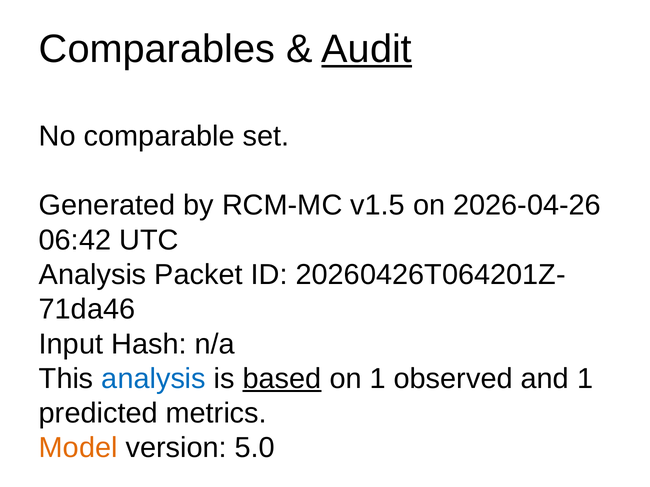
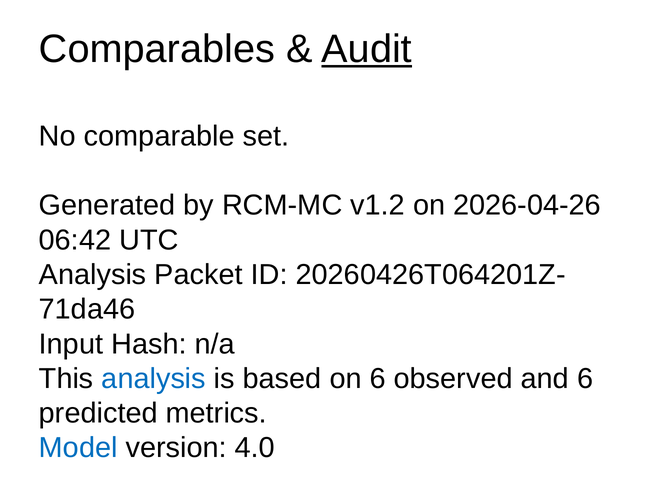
v1.5: v1.5 -> v1.2 (378, 206)
based underline: present -> none (282, 379)
on 1: 1 -> 6 (378, 379)
and 1: 1 -> 6 (585, 379)
Model colour: orange -> blue (78, 448)
5.0: 5.0 -> 4.0 (255, 448)
